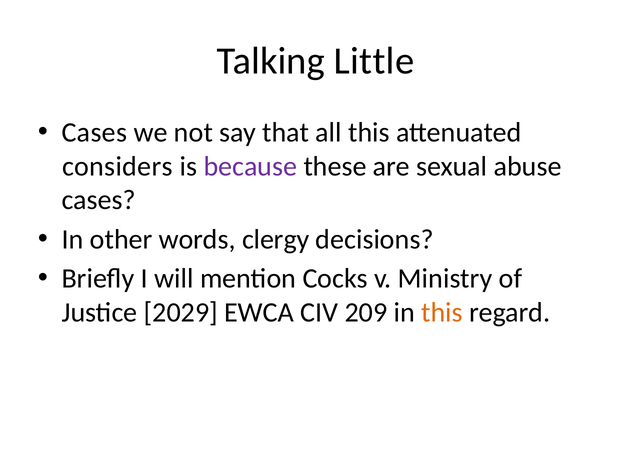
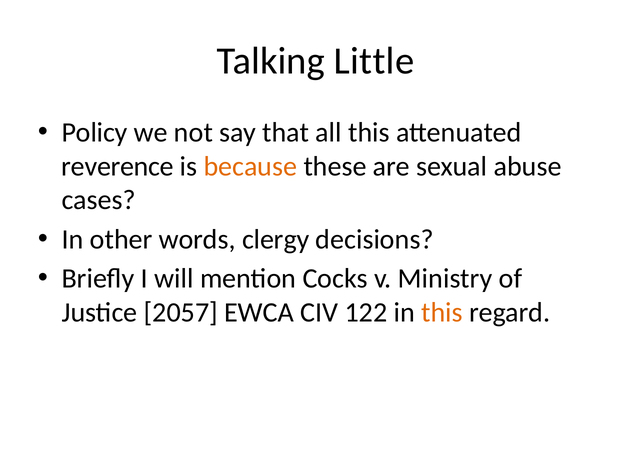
Cases: Cases -> Policy (95, 133)
considers: considers -> reverence (118, 166)
because colour: purple -> orange (250, 166)
2029: 2029 -> 2057 (181, 312)
209: 209 -> 122 (366, 312)
